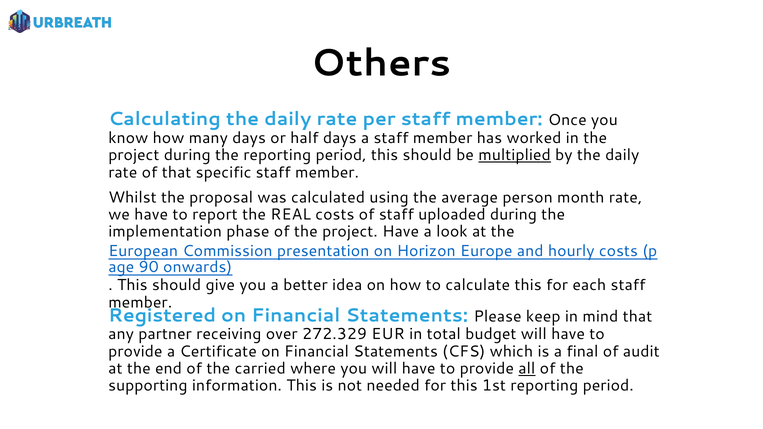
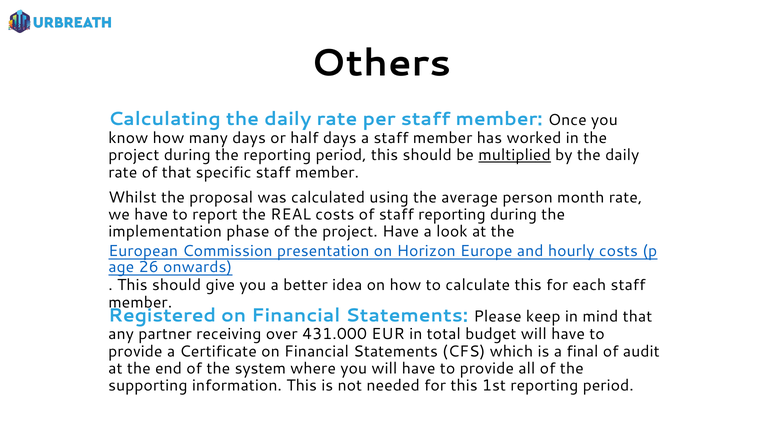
staff uploaded: uploaded -> reporting (452, 215)
90: 90 -> 26 (149, 267)
272.329: 272.329 -> 431.000 (335, 334)
carried: carried -> system (260, 369)
all underline: present -> none (527, 369)
